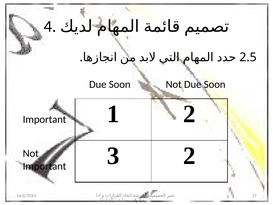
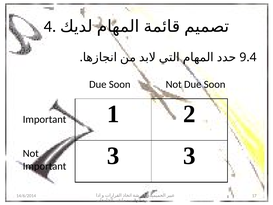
2.5: 2.5 -> 9.4 (248, 57)
3 2: 2 -> 3 (189, 156)
